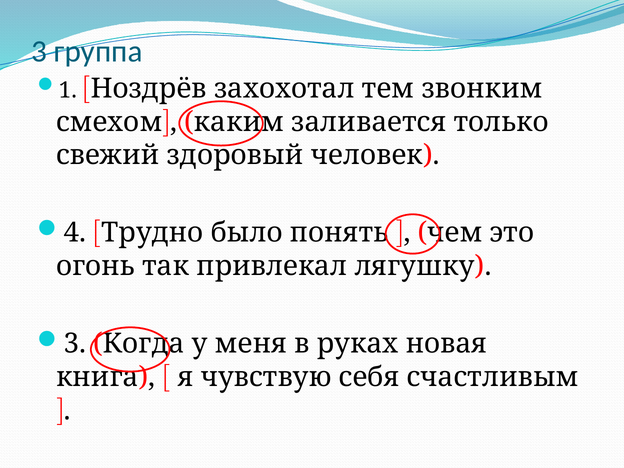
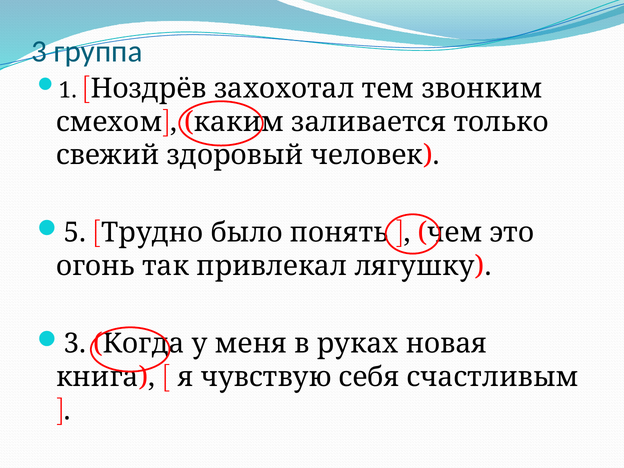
4: 4 -> 5 (75, 233)
